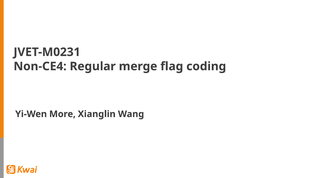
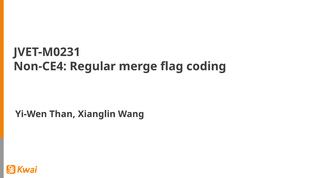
More: More -> Than (62, 114)
